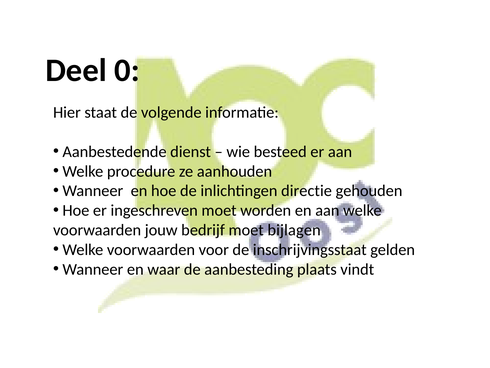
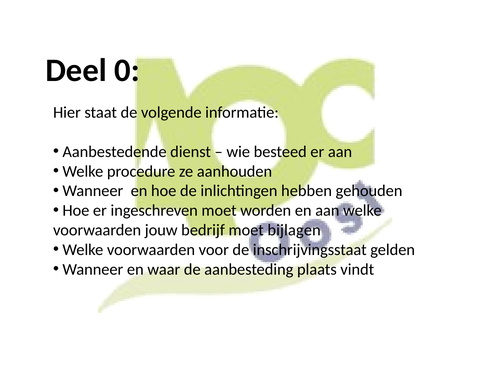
directie: directie -> hebben (307, 191)
